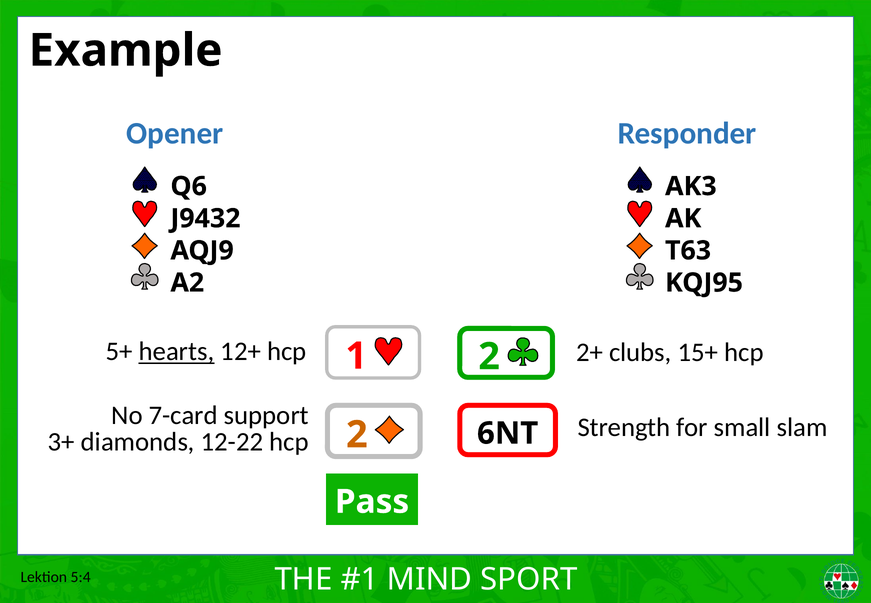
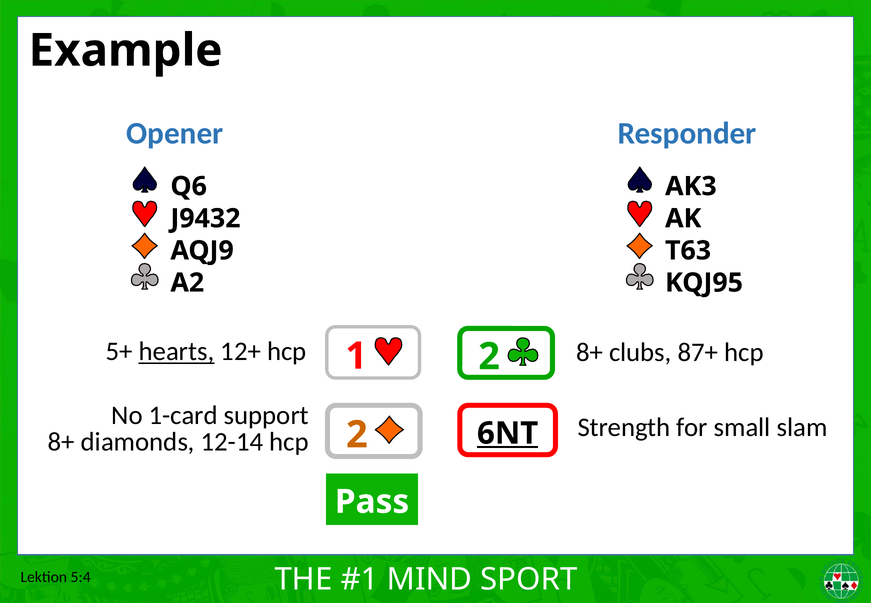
hcp 2+: 2+ -> 8+ (590, 352)
15+: 15+ -> 87+ (698, 352)
7-card: 7-card -> 1-card (183, 415)
6NT underline: none -> present (508, 433)
3+: 3+ -> 8+ (61, 442)
12-22: 12-22 -> 12-14 (232, 442)
